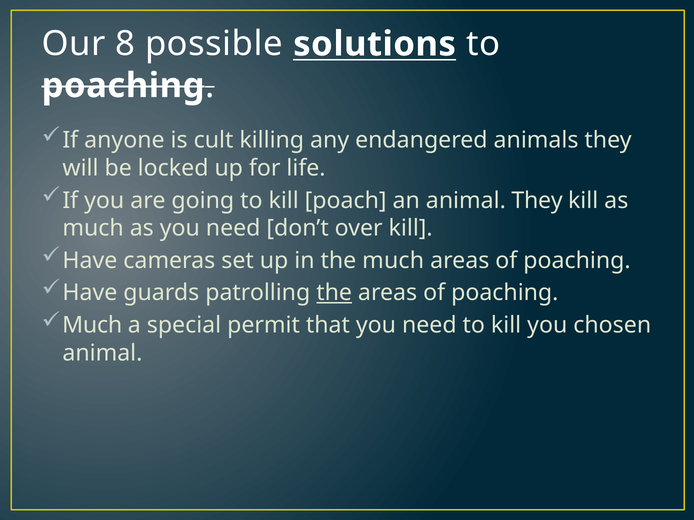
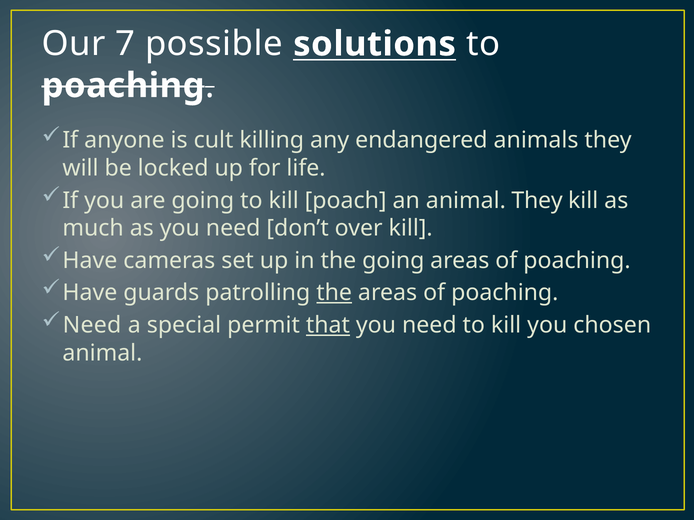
8: 8 -> 7 (125, 44)
the much: much -> going (393, 261)
Much: Much -> Need (92, 325)
that underline: none -> present (328, 325)
